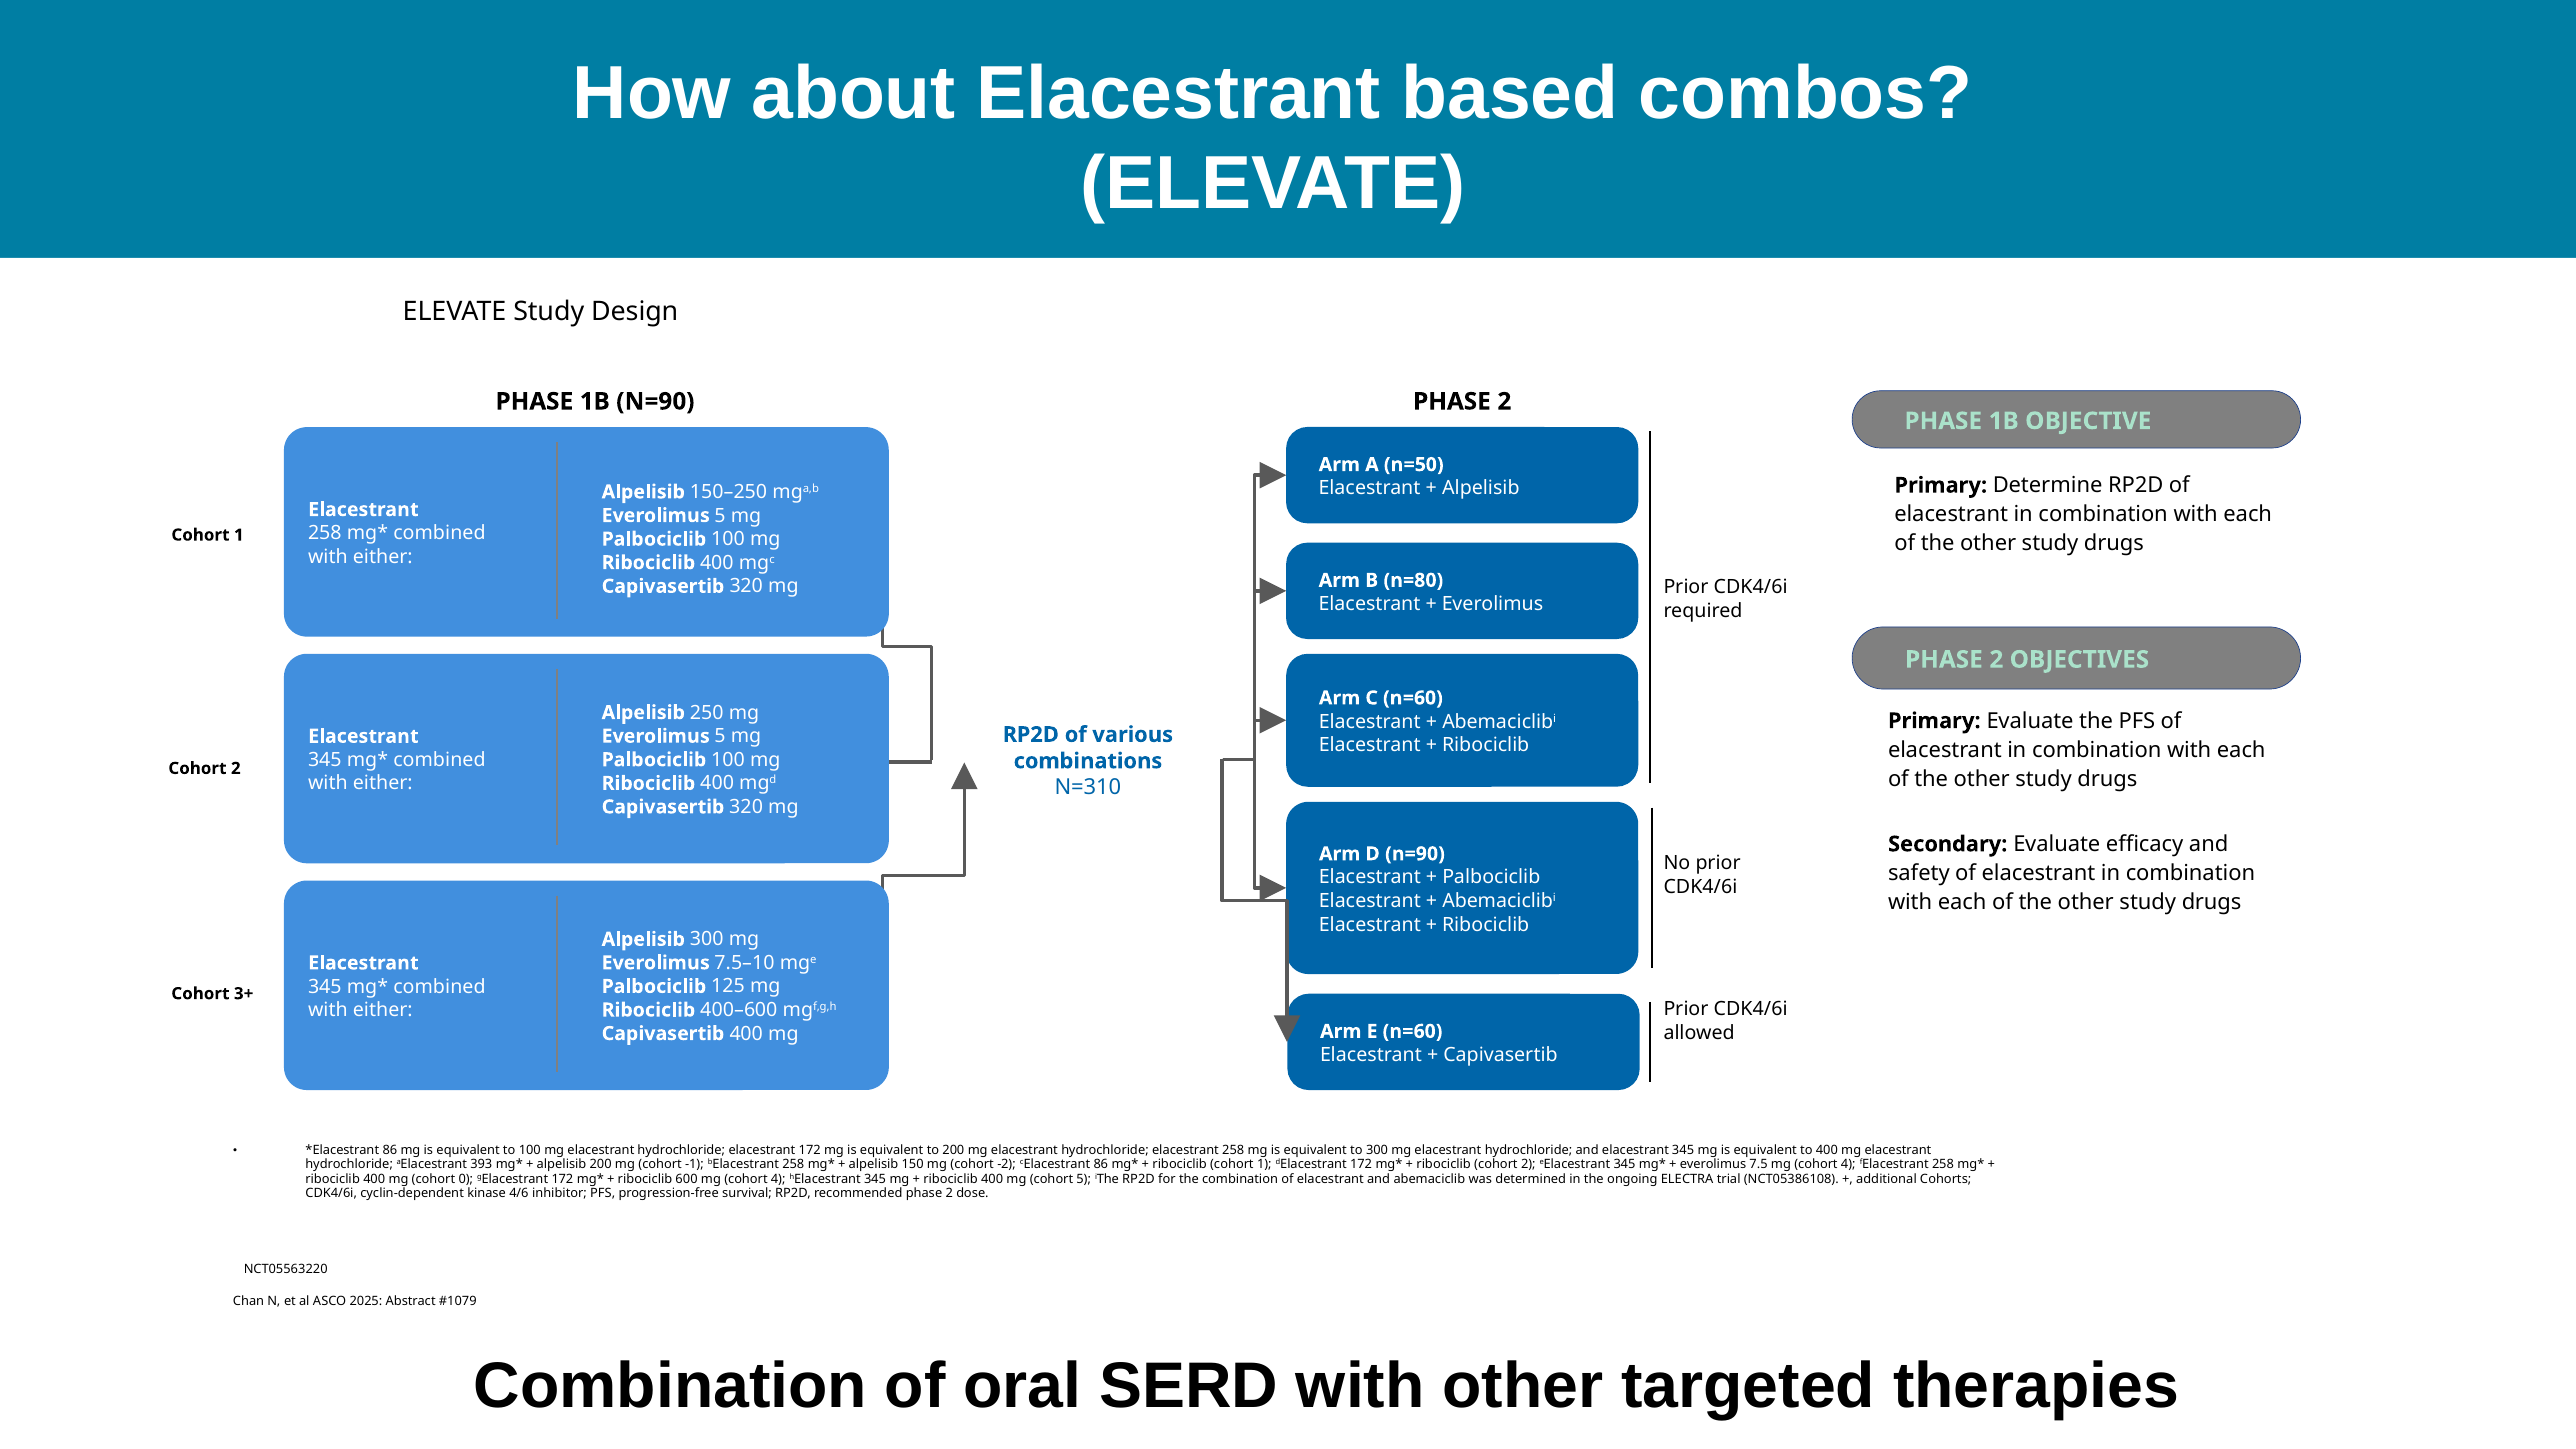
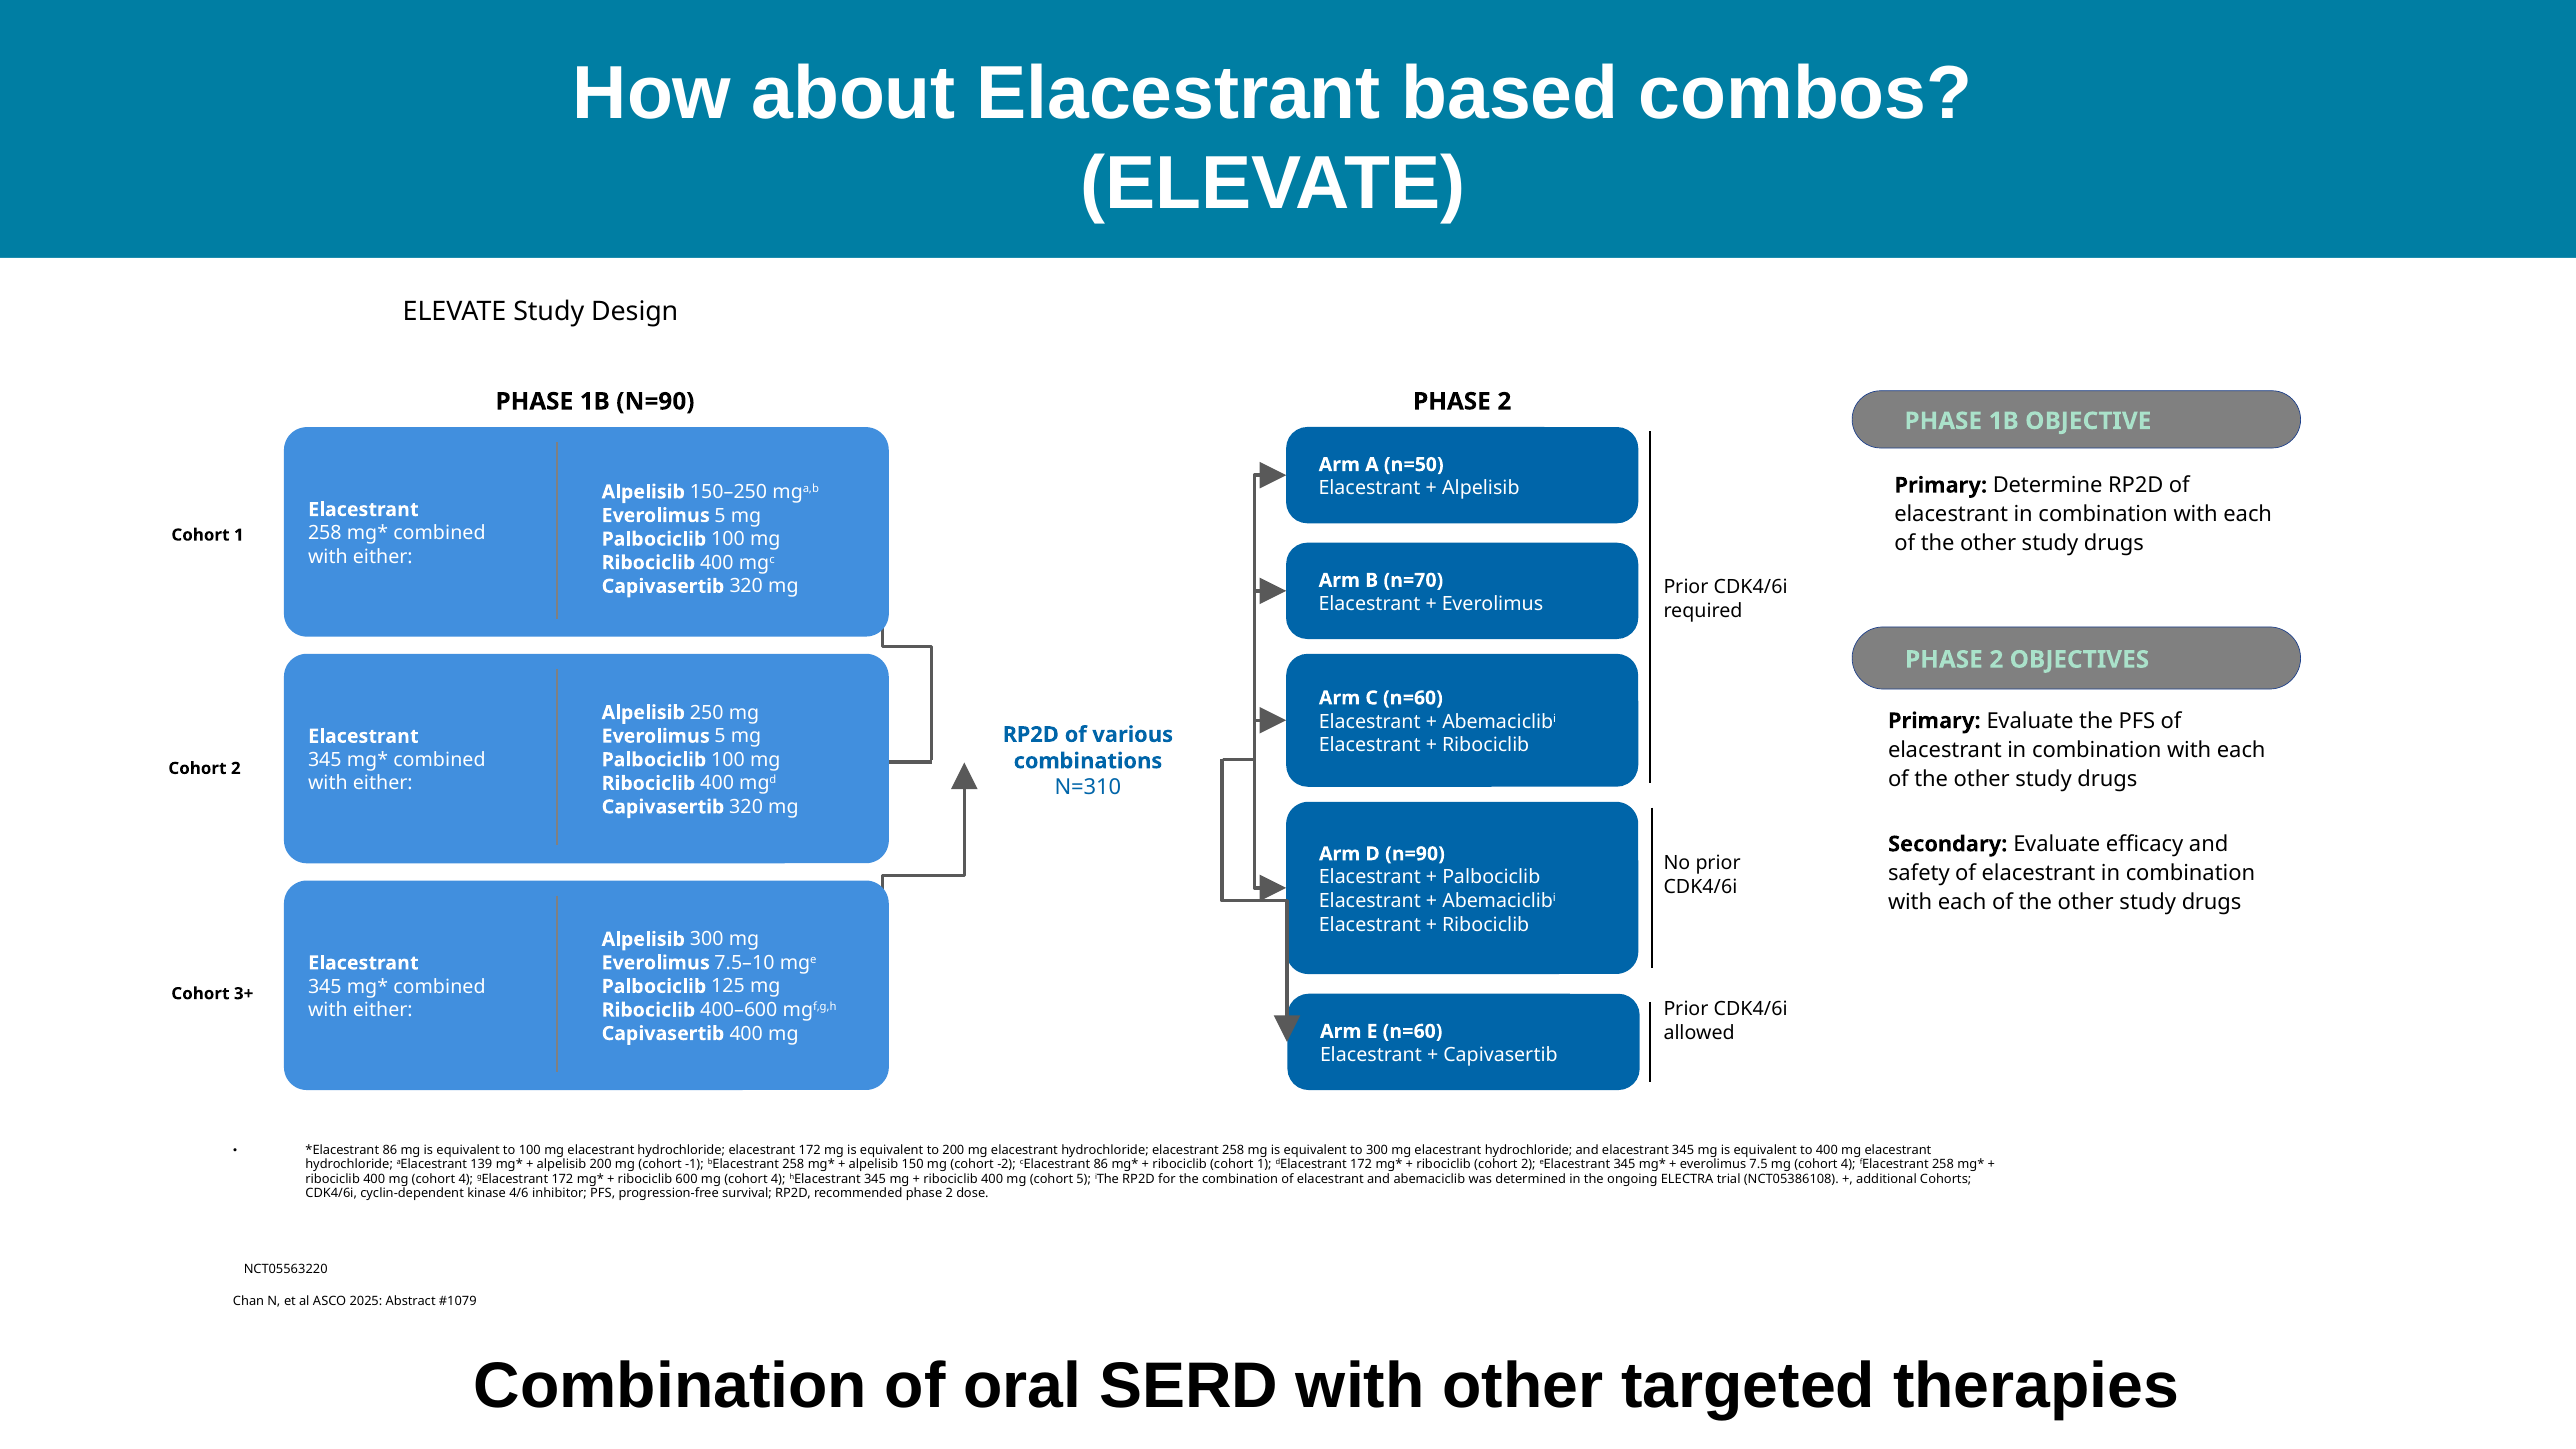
n=80: n=80 -> n=70 (1413, 580)
393: 393 -> 139 (481, 1165)
400 mg cohort 0: 0 -> 4 (466, 1179)
